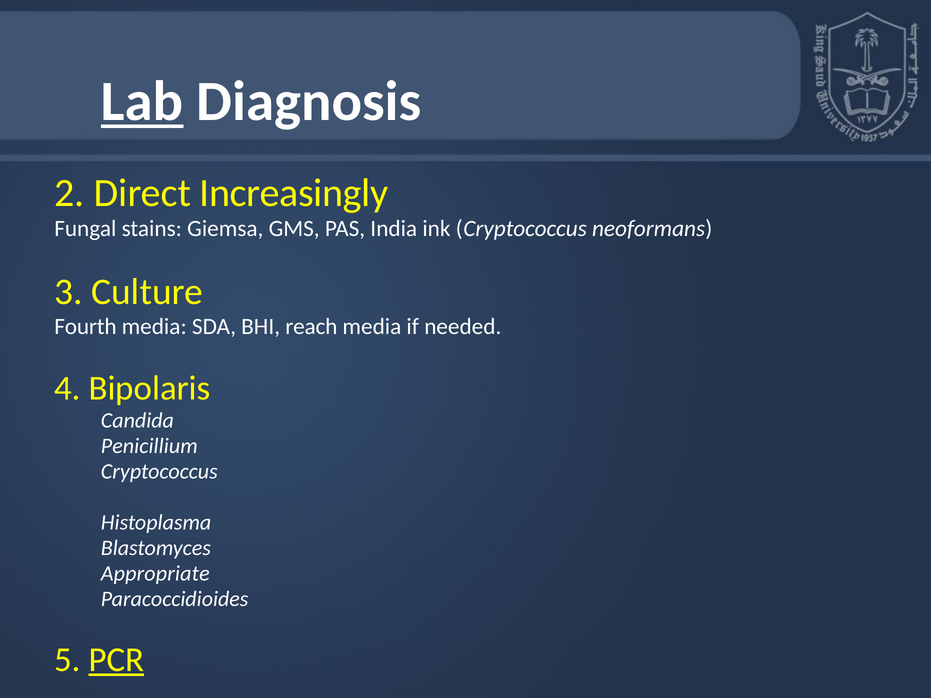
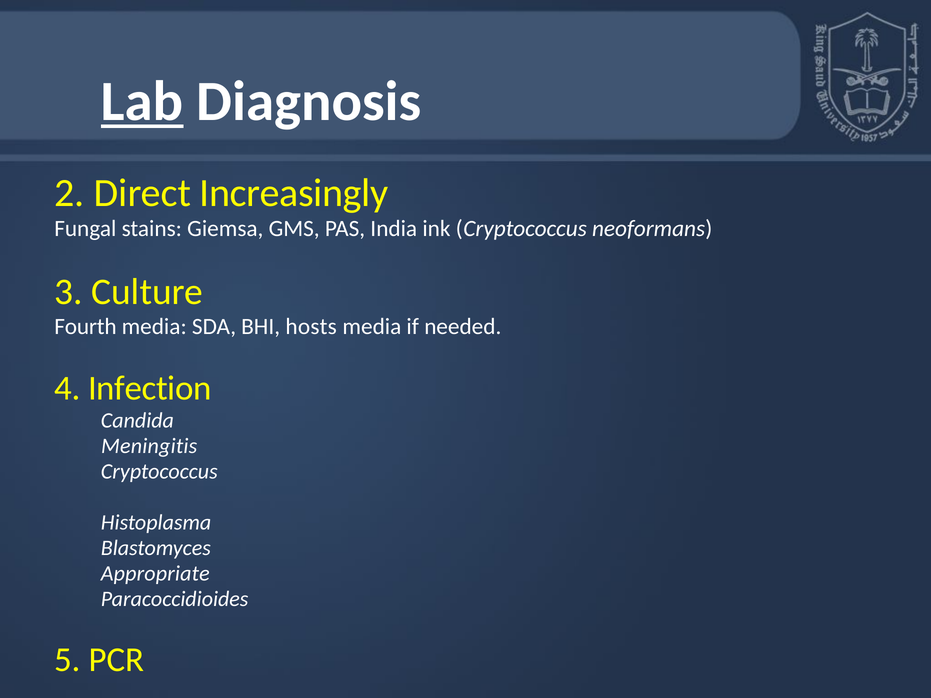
reach: reach -> hosts (311, 326)
Bipolaris: Bipolaris -> Infection (150, 388)
Penicillium: Penicillium -> Meningitis (149, 446)
PCR underline: present -> none (116, 660)
